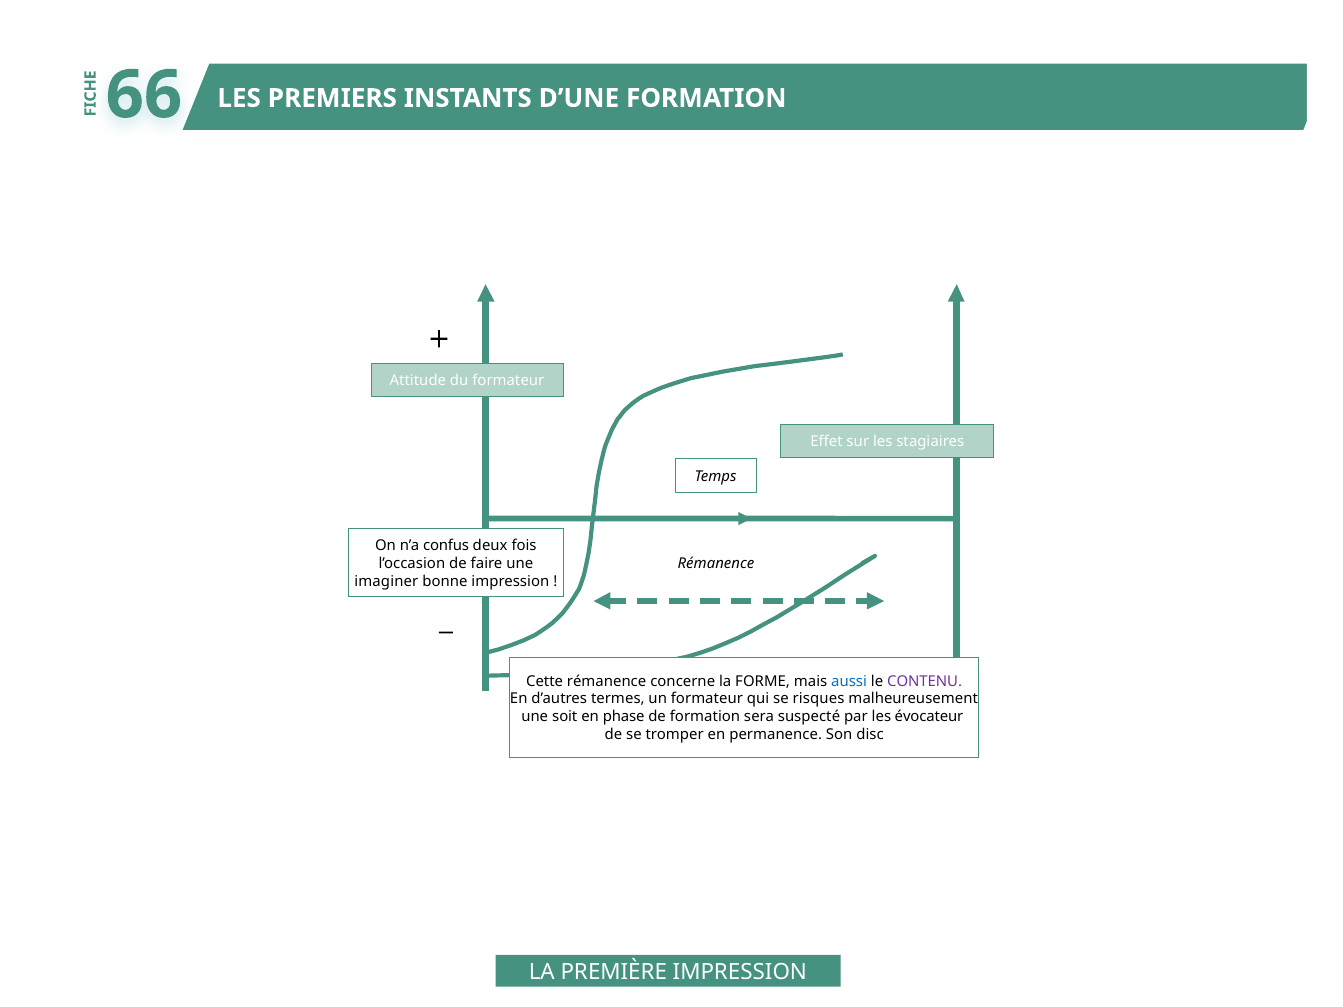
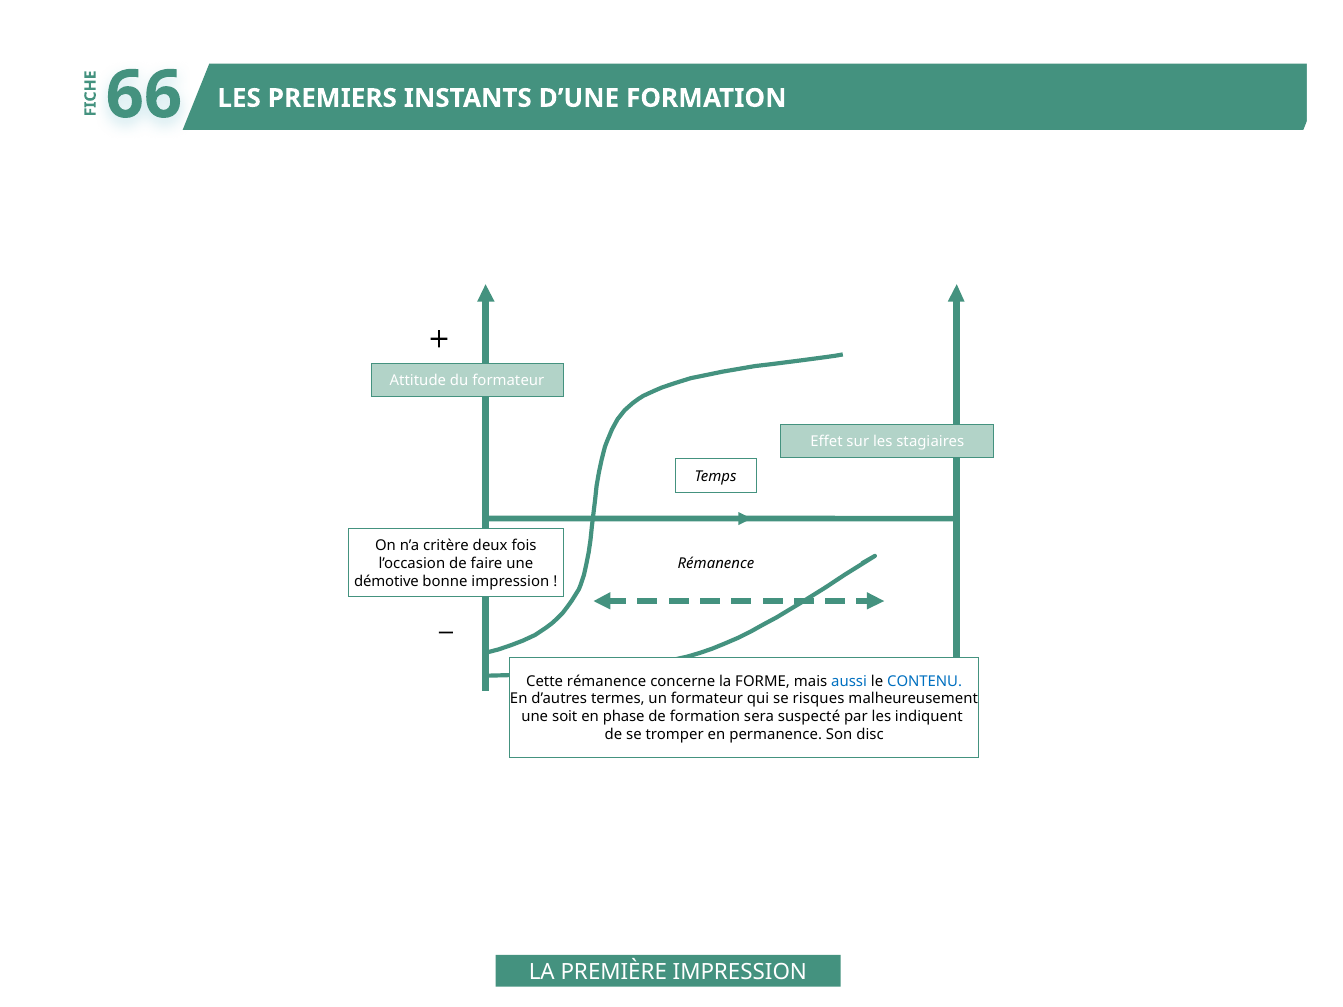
confus: confus -> critère (446, 546)
imaginer: imaginer -> démotive (387, 581)
CONTENU colour: purple -> blue (925, 681)
évocateur: évocateur -> indiquent (929, 717)
